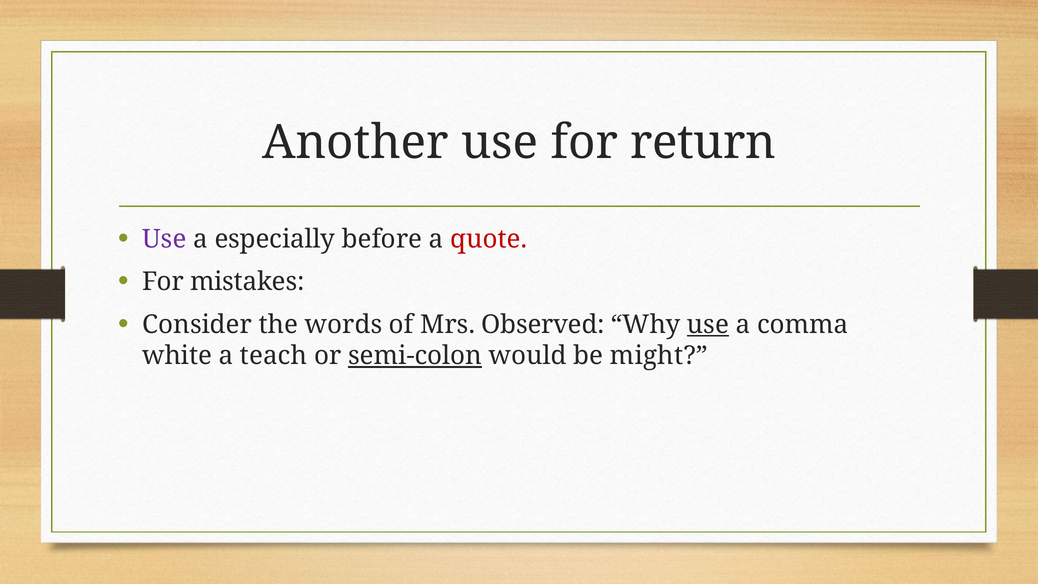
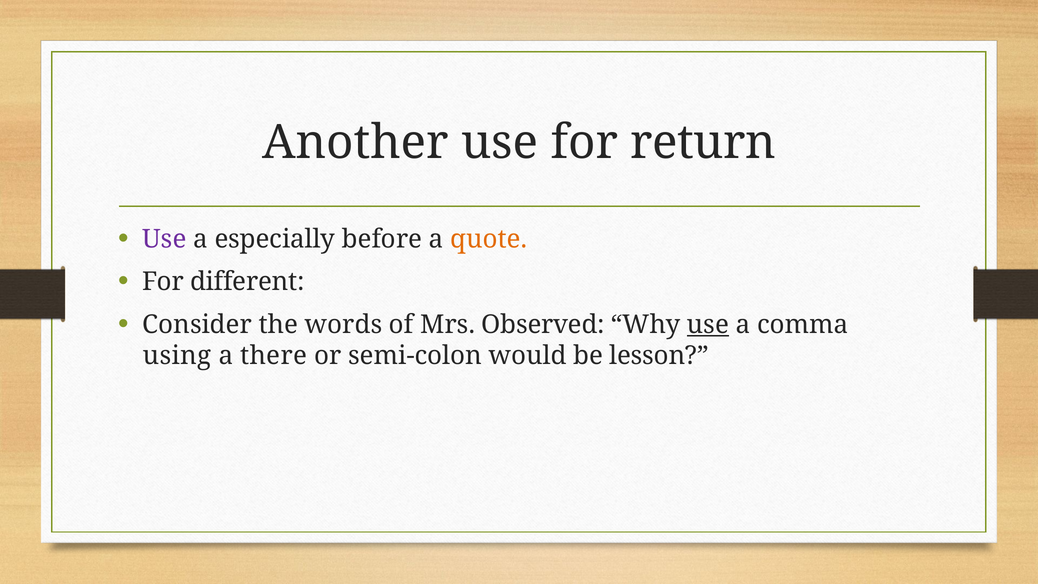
quote colour: red -> orange (489, 239)
mistakes: mistakes -> different (247, 282)
white: white -> using (177, 356)
teach: teach -> there (274, 356)
semi-colon underline: present -> none (415, 356)
might: might -> lesson (659, 356)
